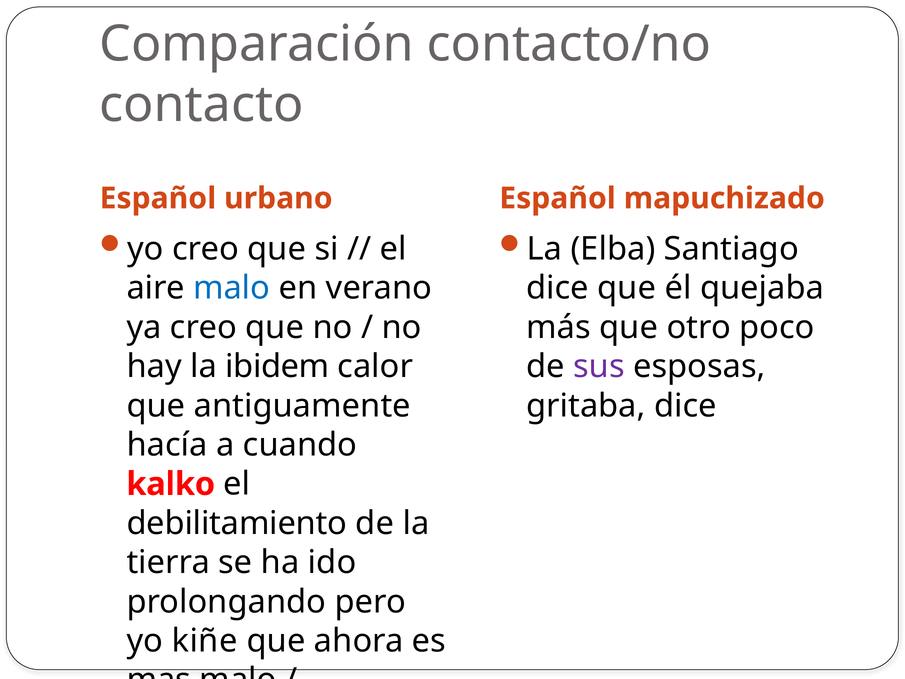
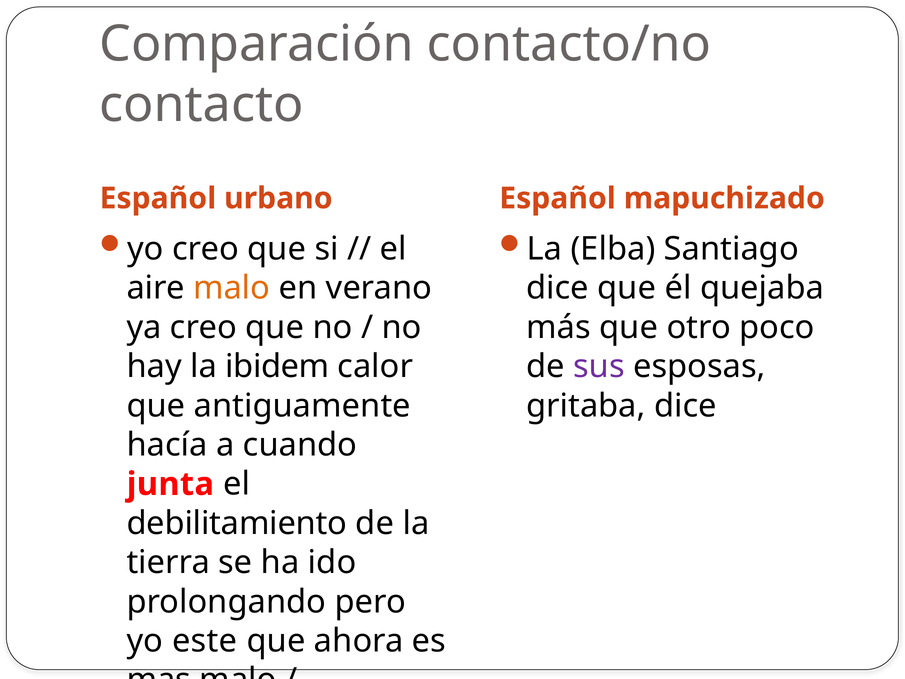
malo colour: blue -> orange (232, 288)
kalko: kalko -> junta (170, 484)
kiñe: kiñe -> este (205, 641)
